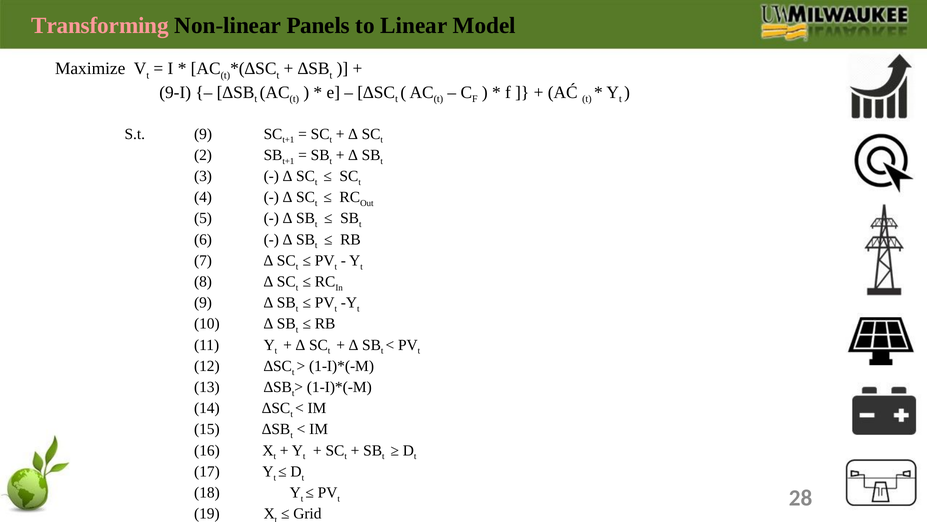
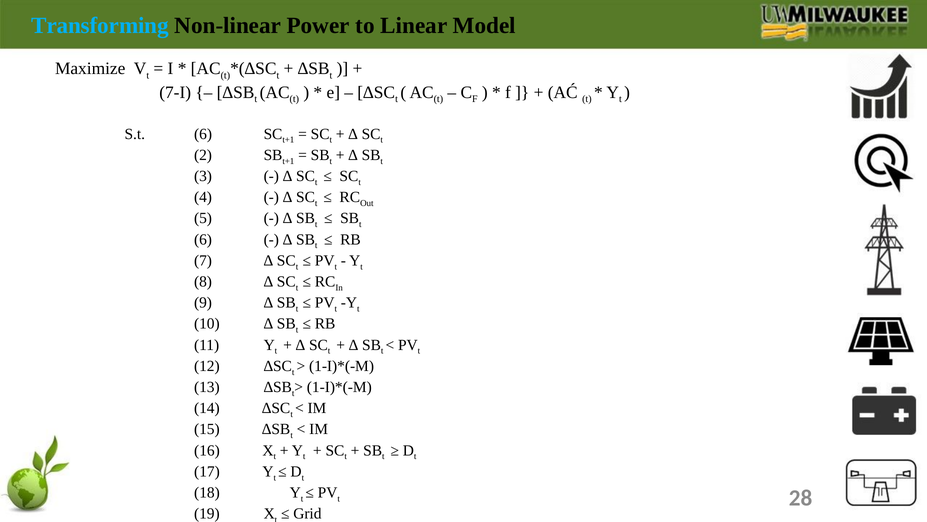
Transforming colour: pink -> light blue (100, 26)
Panels: Panels -> Power (318, 26)
9-I: 9-I -> 7-I (175, 92)
S.t 9: 9 -> 6 (203, 134)
